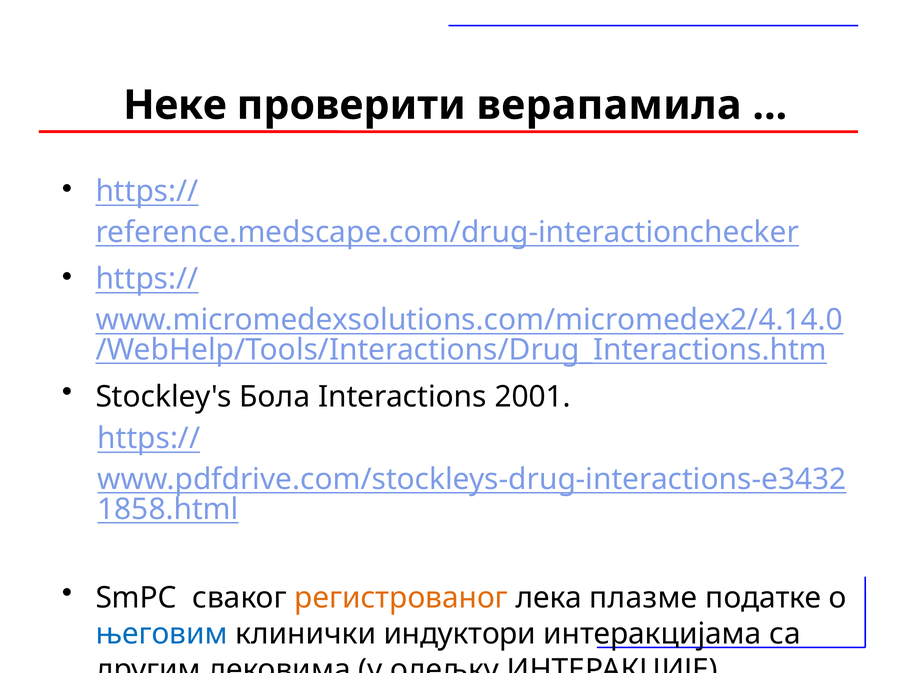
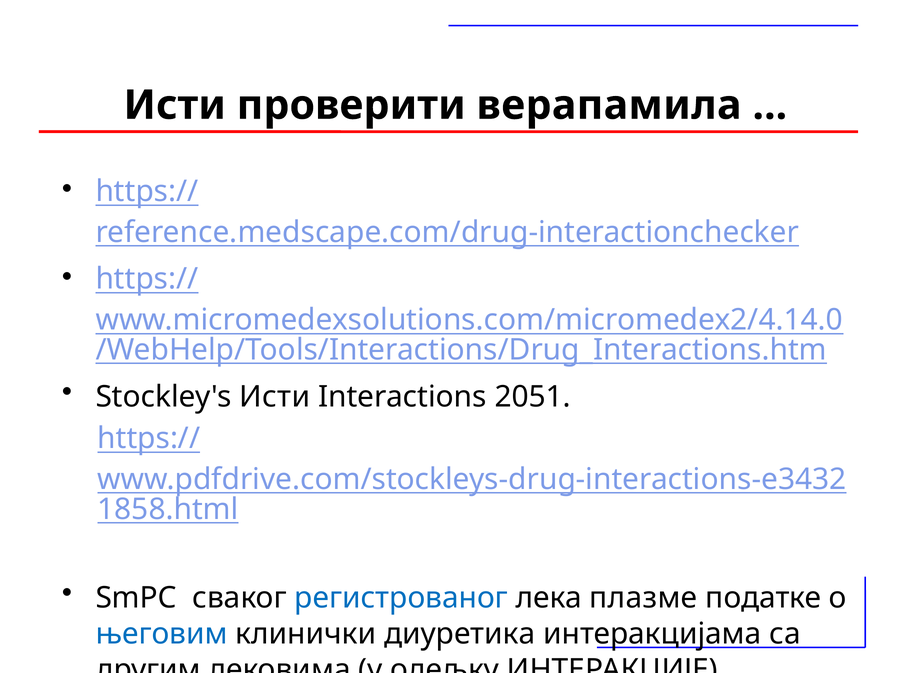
Неке: Неке -> Исти (175, 105)
Stockley's Бола: Бола -> Исти (275, 396)
2001: 2001 -> 2051 (533, 396)
регистрованог colour: orange -> blue (401, 598)
индуктори: индуктори -> диуретика (460, 634)
